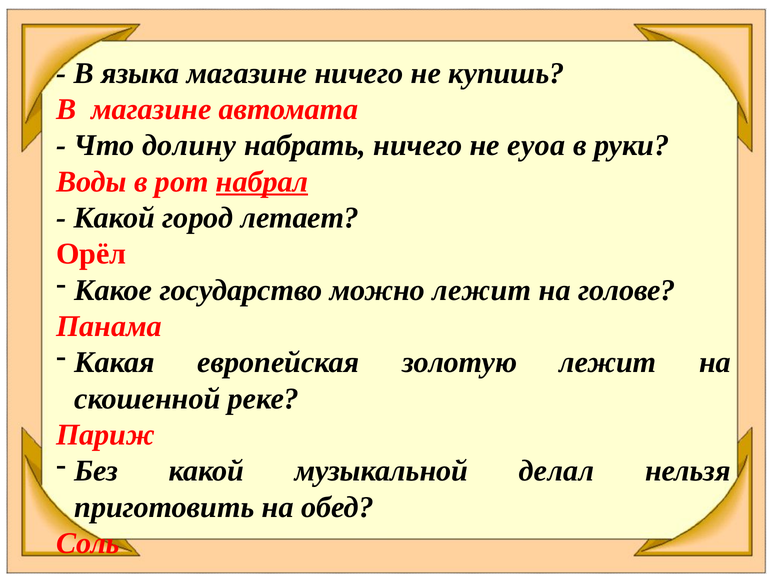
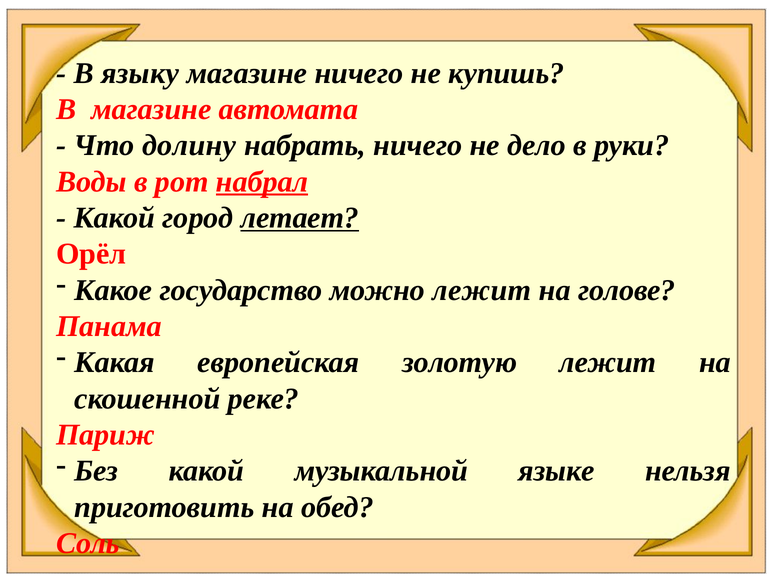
языка: языка -> языку (140, 73)
еуоа: еуоа -> дело (537, 146)
летает underline: none -> present (300, 218)
делал: делал -> языке (557, 471)
